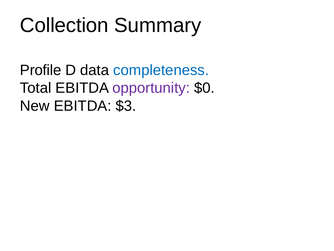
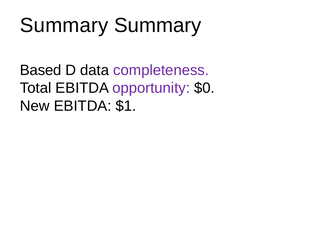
Collection: Collection -> Summary (64, 25)
Profile: Profile -> Based (41, 70)
completeness colour: blue -> purple (161, 70)
$3: $3 -> $1 (126, 106)
